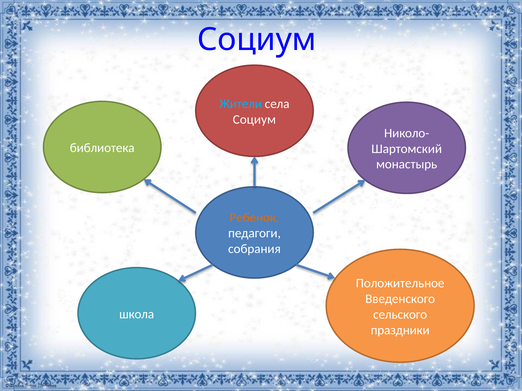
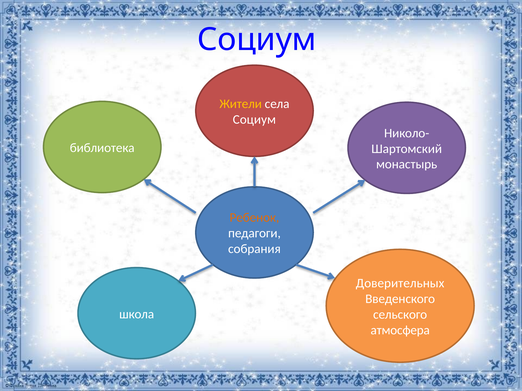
Жители colour: light blue -> yellow (241, 104)
Положительное: Положительное -> Доверительных (400, 284)
праздники: праздники -> атмосфера (400, 331)
